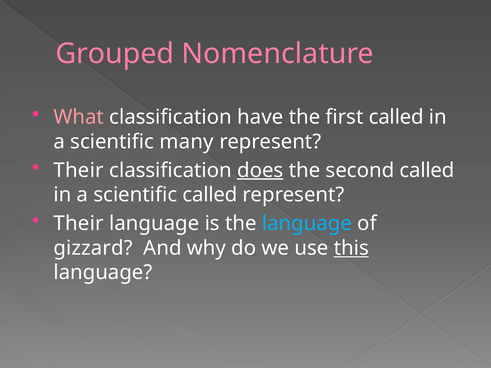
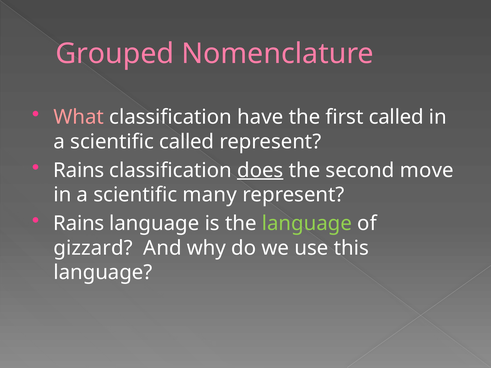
scientific many: many -> called (187, 142)
Their: Their -> Rains (79, 170)
second called: called -> move (427, 170)
scientific called: called -> many (210, 195)
Their: Their -> Rains (79, 224)
language colour: light blue -> light green (307, 224)
this underline: present -> none (351, 248)
